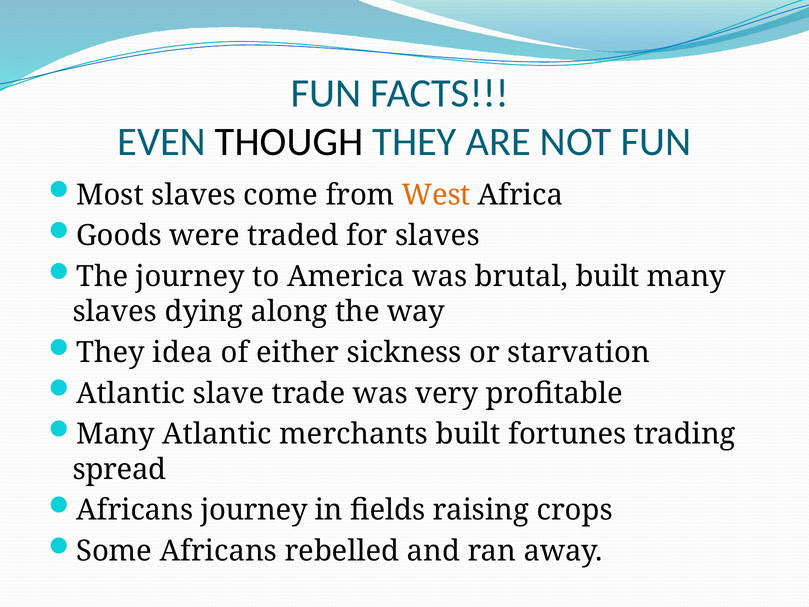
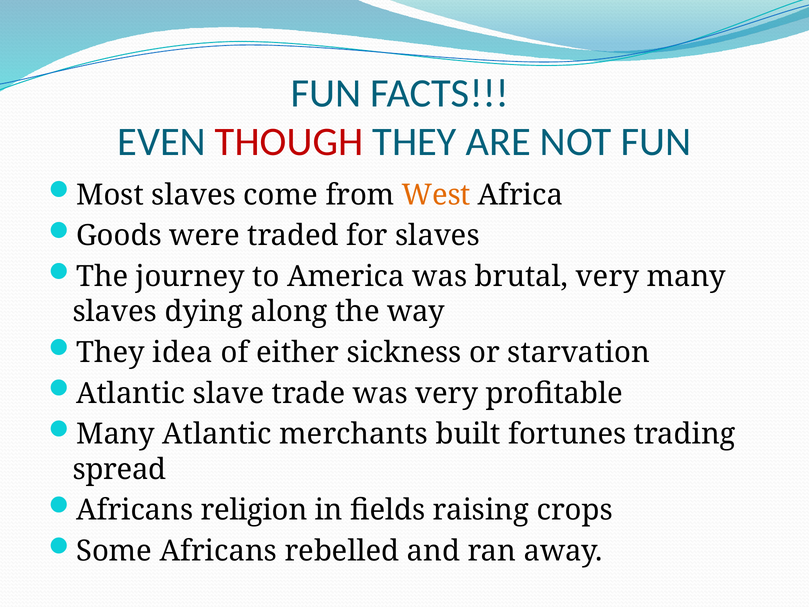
THOUGH colour: black -> red (289, 142)
brutal built: built -> very (607, 277)
Africans journey: journey -> religion (254, 510)
